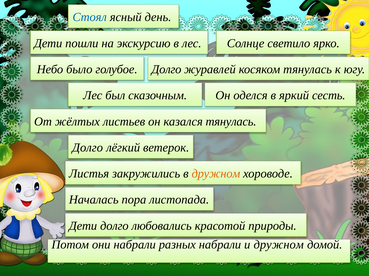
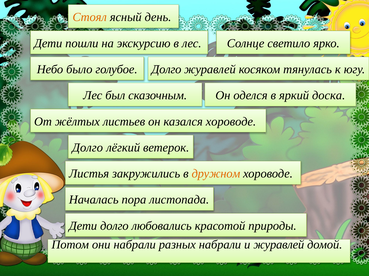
Стоял colour: blue -> orange (90, 17)
сесть: сесть -> доска (329, 96)
казался тянулась: тянулась -> хороводе (231, 122)
и дружном: дружном -> журавлей (279, 245)
